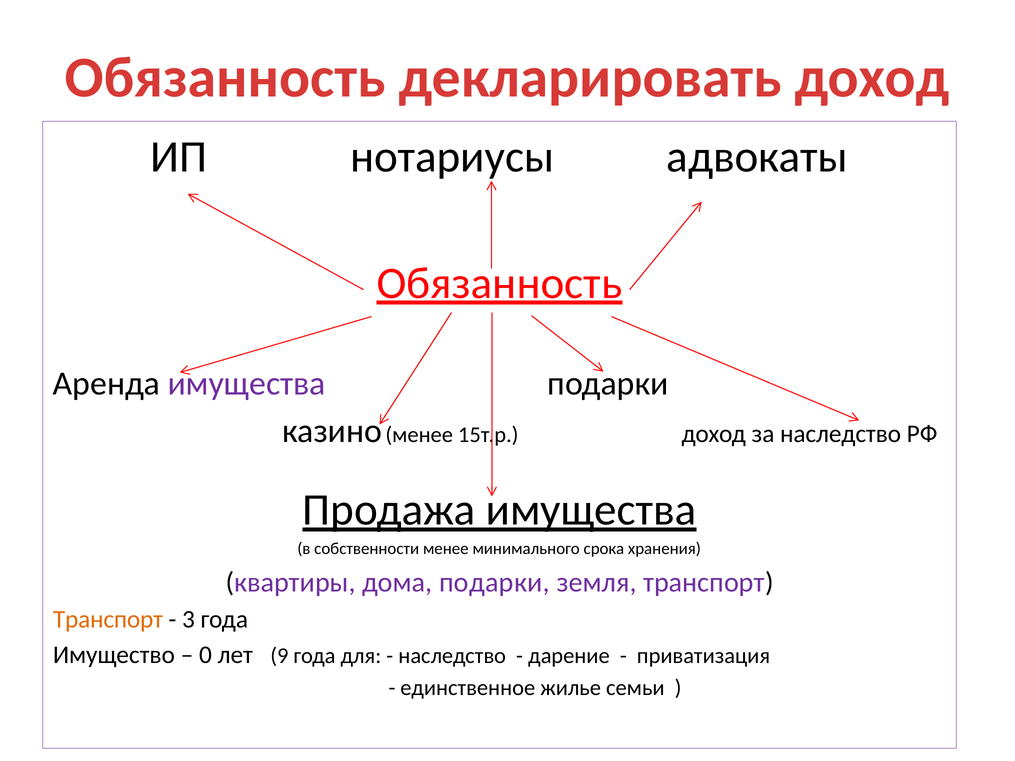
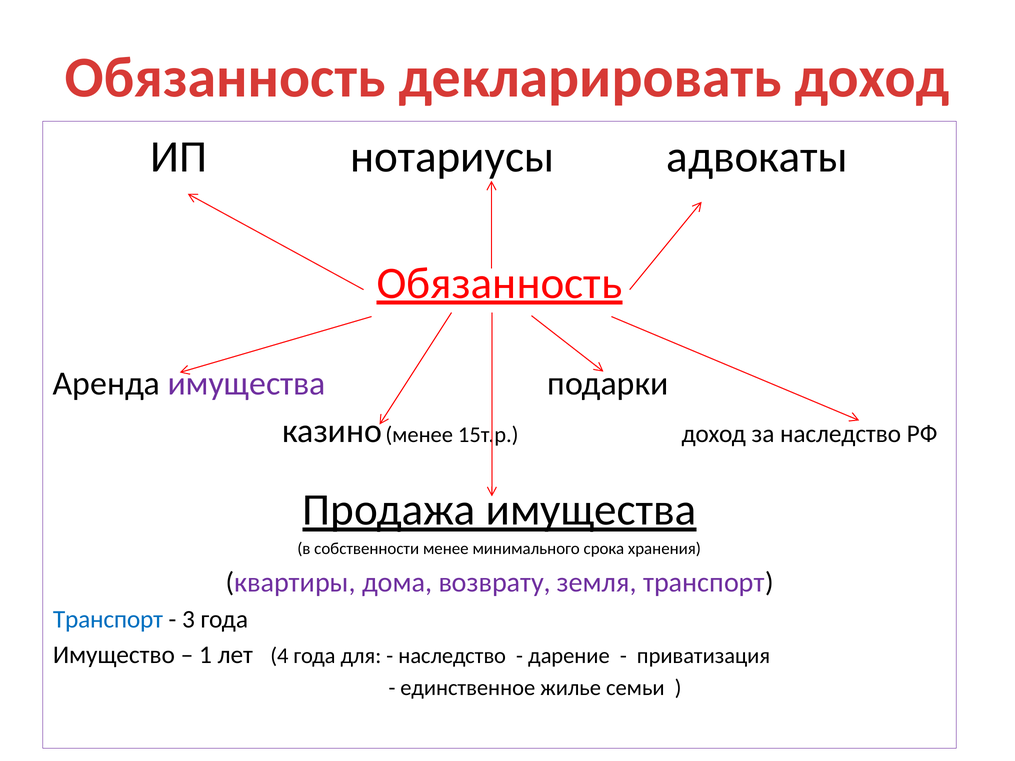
дома подарки: подарки -> возврату (495, 582)
Транспорт colour: orange -> blue (108, 619)
0: 0 -> 1 (206, 655)
9: 9 -> 4 (279, 656)
